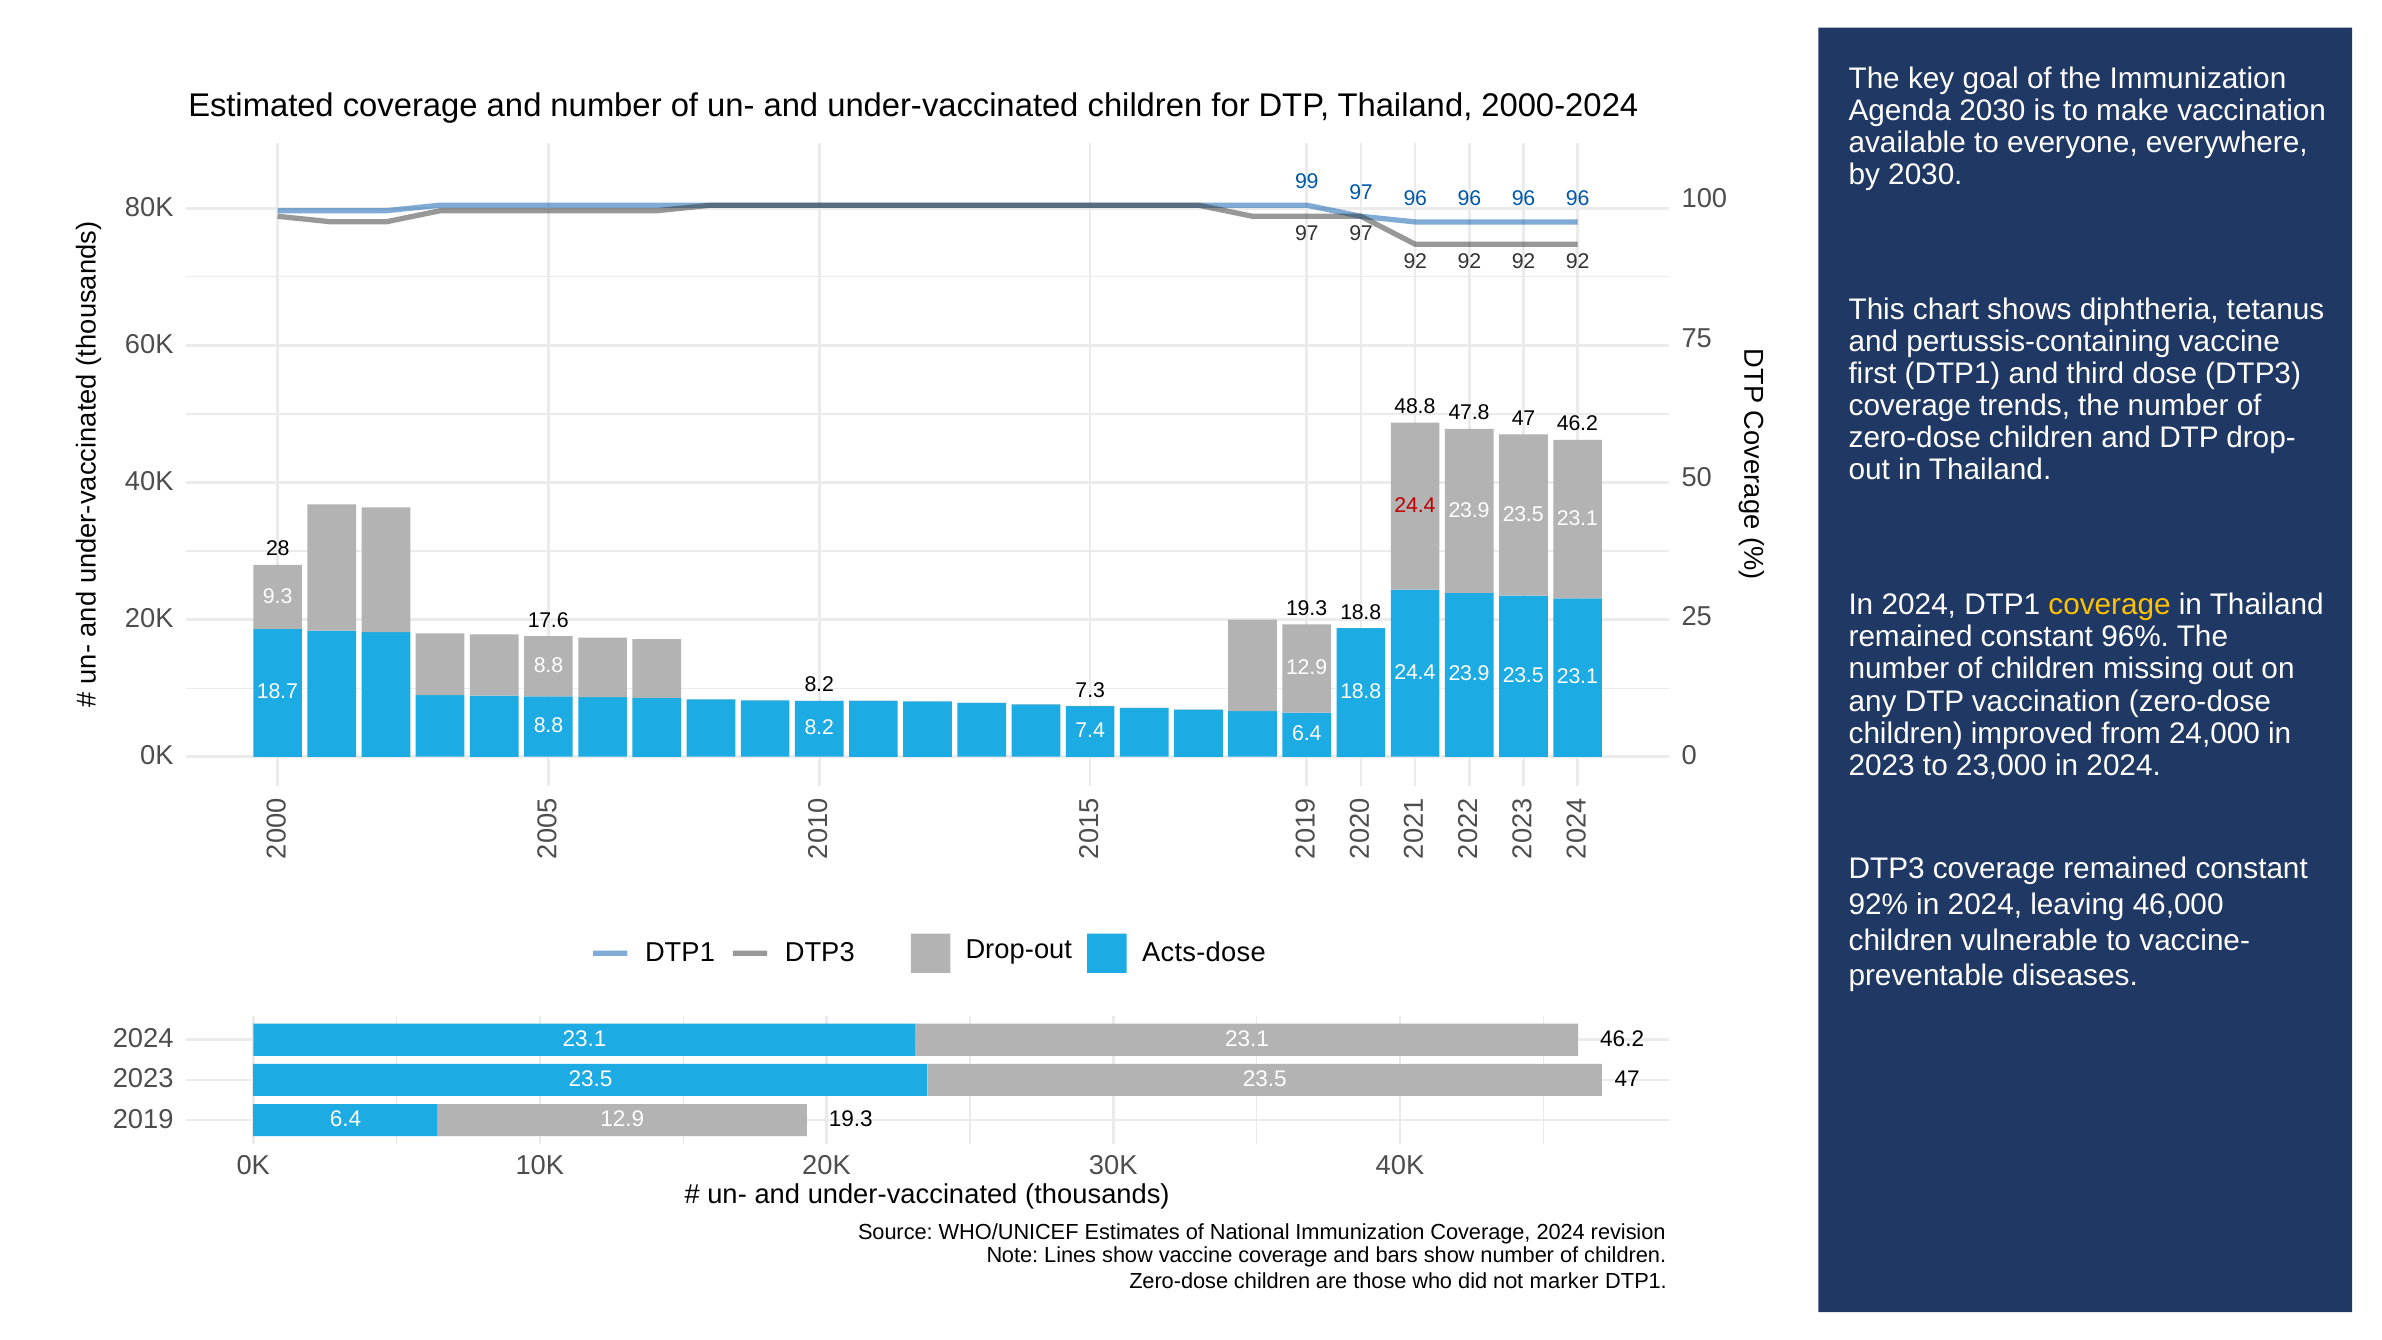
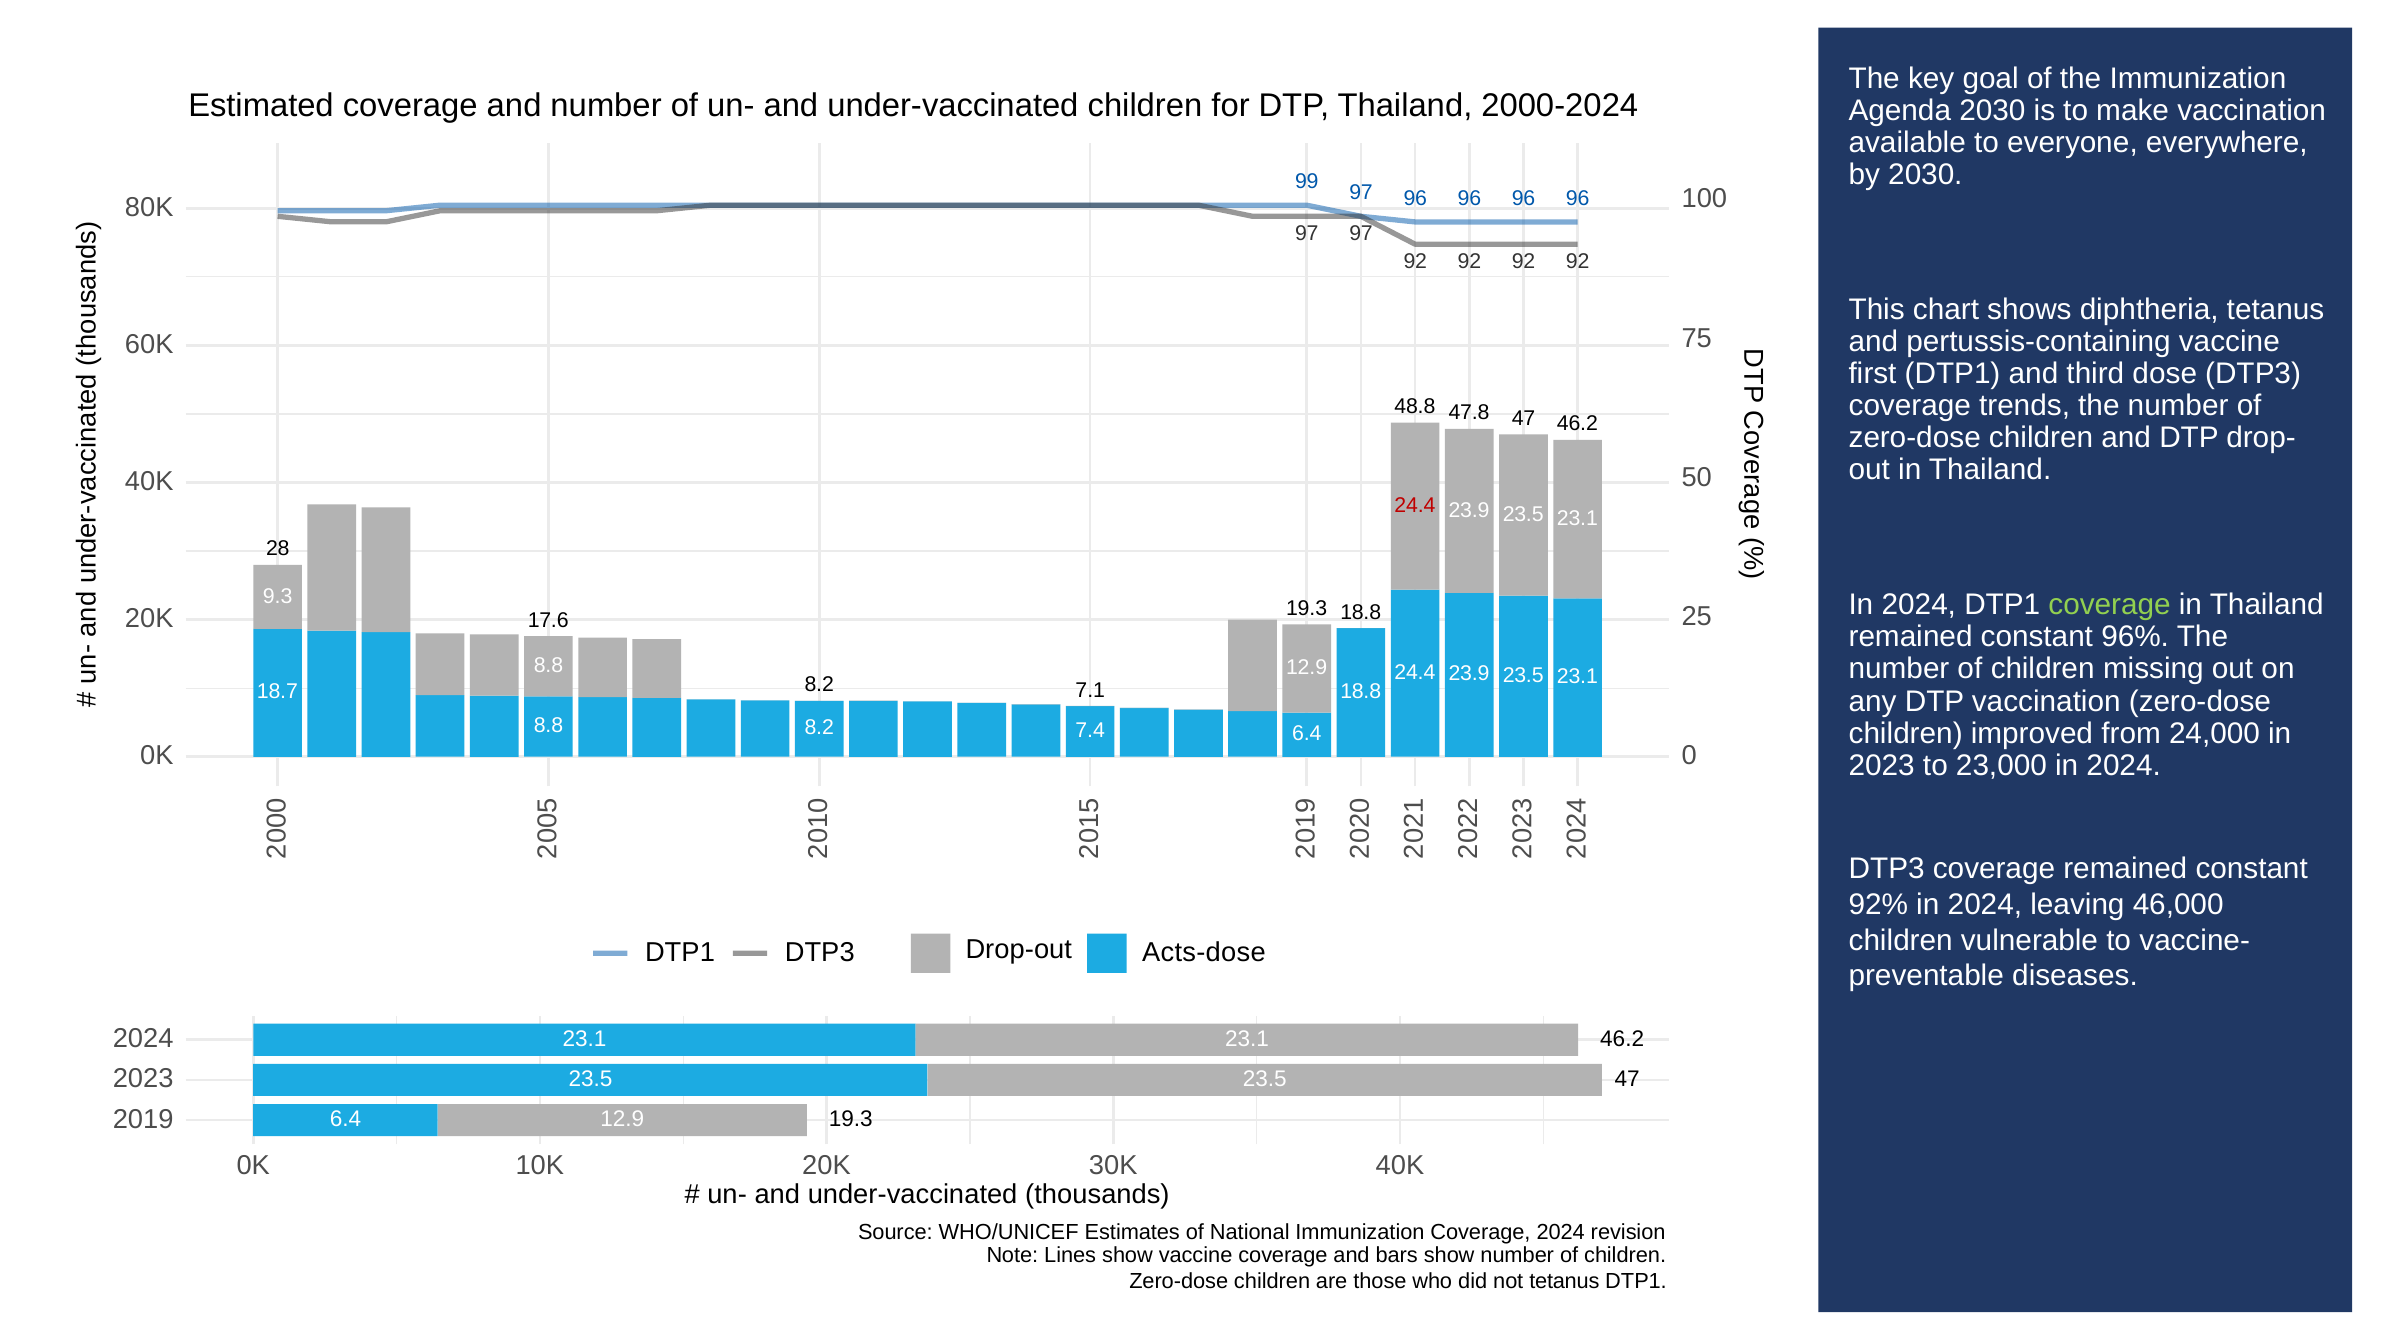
coverage colour: yellow -> light green (2110, 605)
7.3: 7.3 -> 7.1 (1090, 690)
not marker: marker -> tetanus (1564, 1282)
